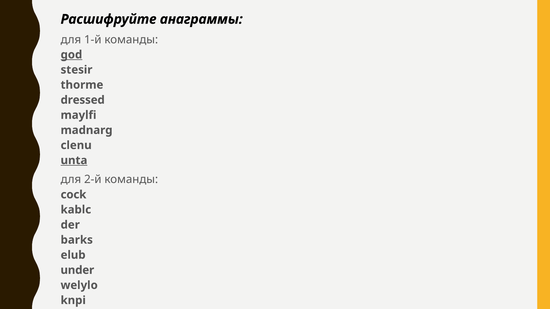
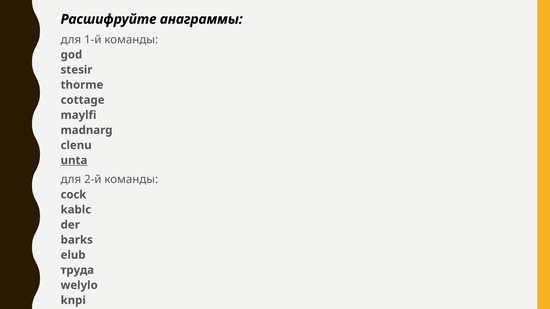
god underline: present -> none (71, 55)
dressed: dressed -> cottage (83, 100)
under: under -> труда (77, 270)
